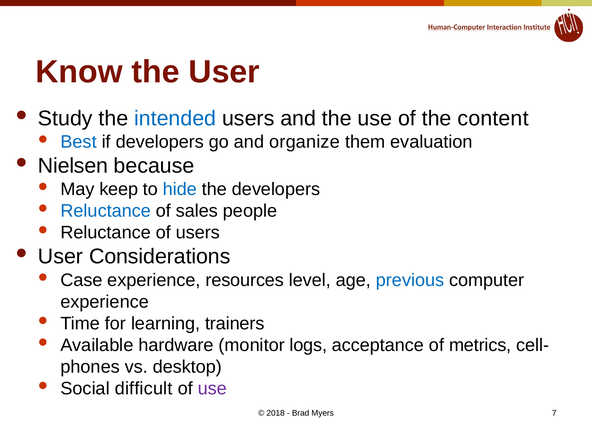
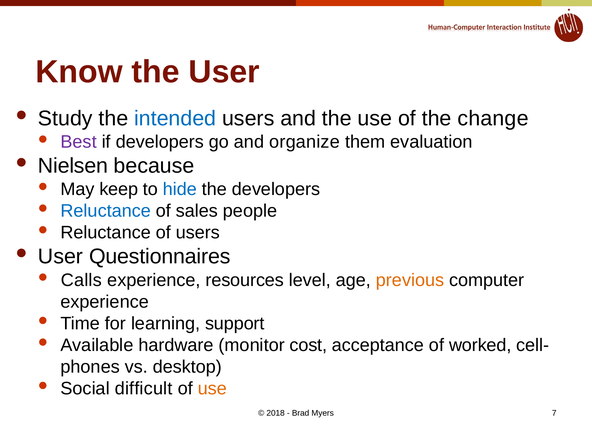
content: content -> change (493, 119)
Best colour: blue -> purple (79, 142)
Considerations: Considerations -> Questionnaires (160, 257)
Case: Case -> Calls (81, 280)
previous colour: blue -> orange (410, 280)
trainers: trainers -> support (235, 323)
logs: logs -> cost (308, 345)
metrics: metrics -> worked (480, 345)
use colour: purple -> orange (212, 389)
